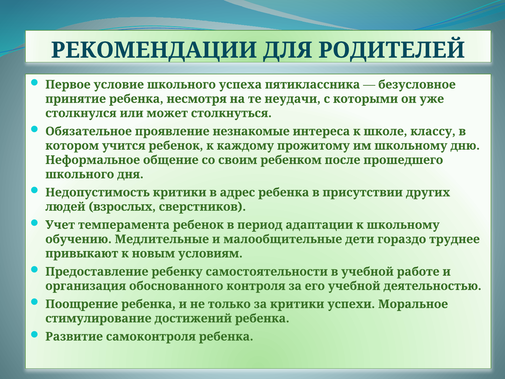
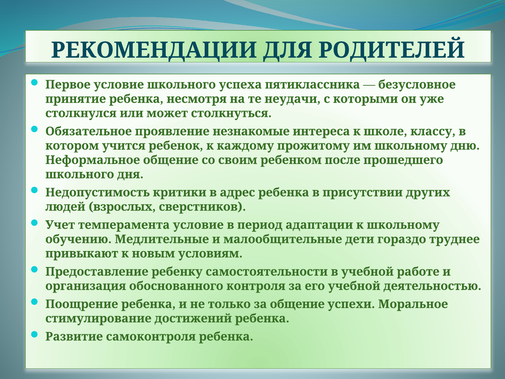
темперамента ребенок: ребенок -> условие (198, 225)
за критики: критики -> общение (297, 304)
